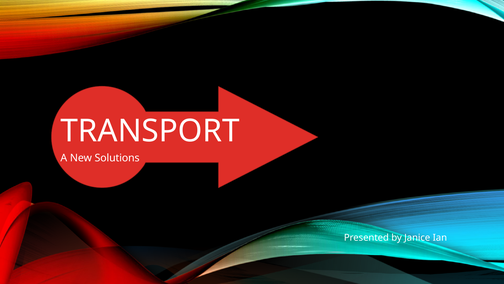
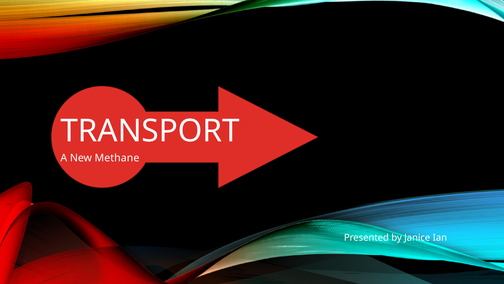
Solutions: Solutions -> Methane (117, 158)
